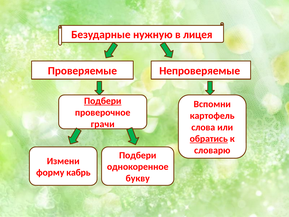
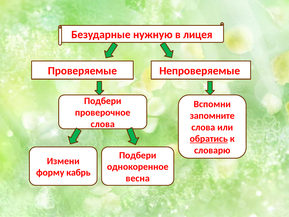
Подбери underline: present -> none (103, 101)
картофель: картофель -> запомните (212, 116)
грачи: грачи -> слова (103, 124)
букву: букву -> весна (138, 178)
